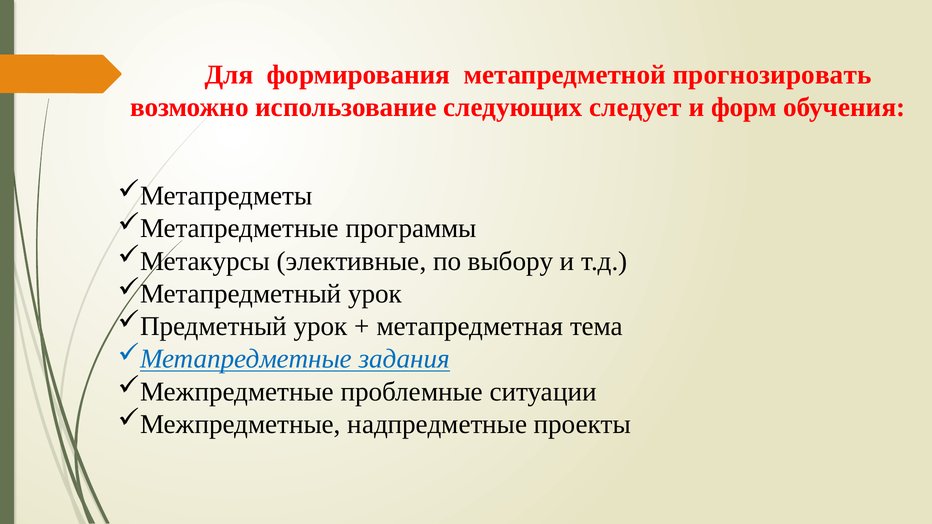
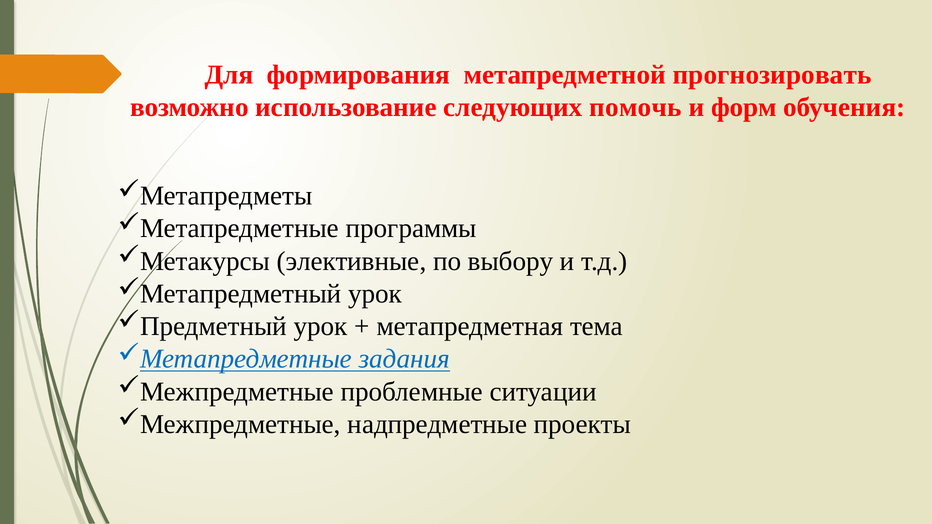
следует: следует -> помочь (635, 107)
